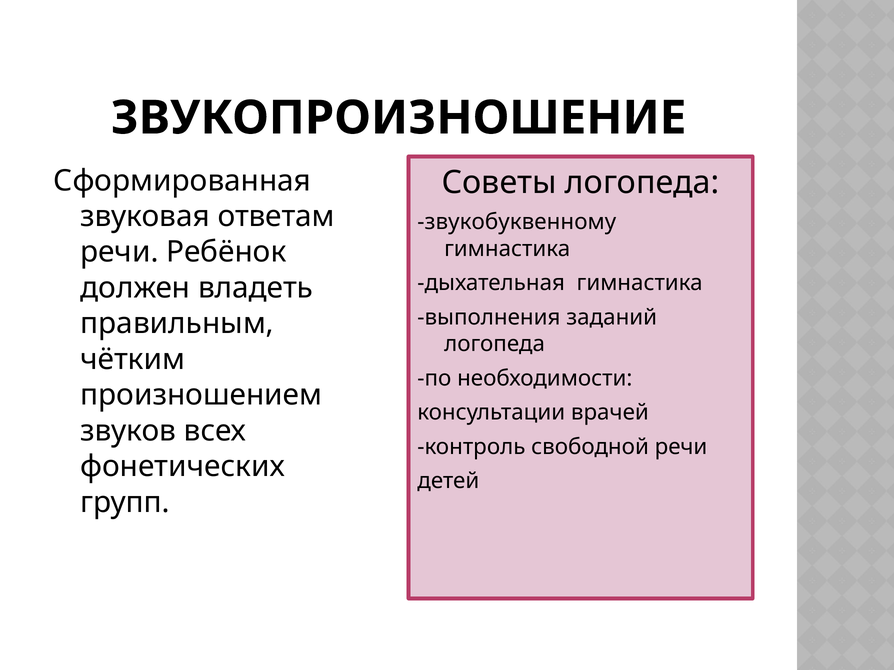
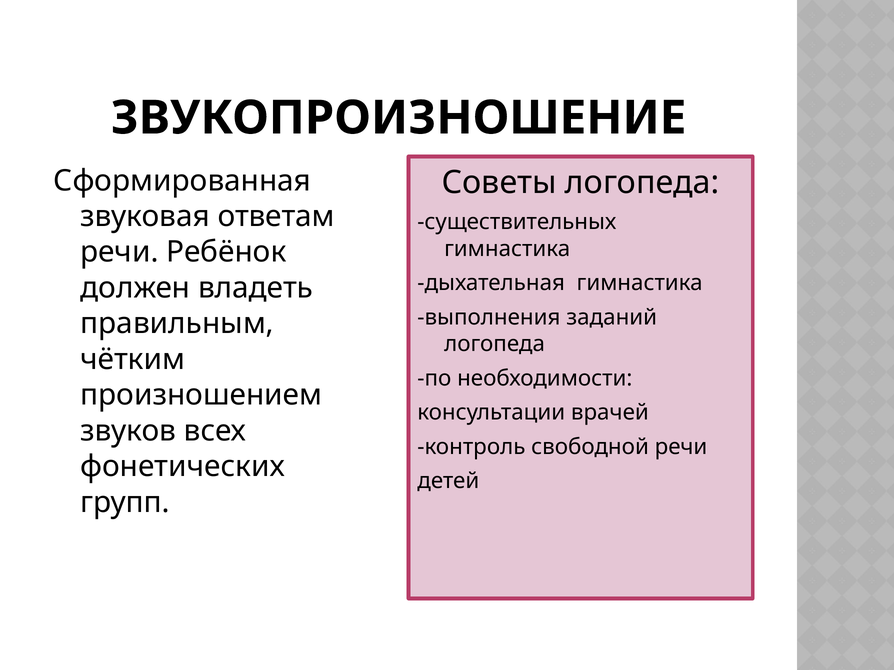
звукобуквенному: звукобуквенному -> существительных (517, 222)
